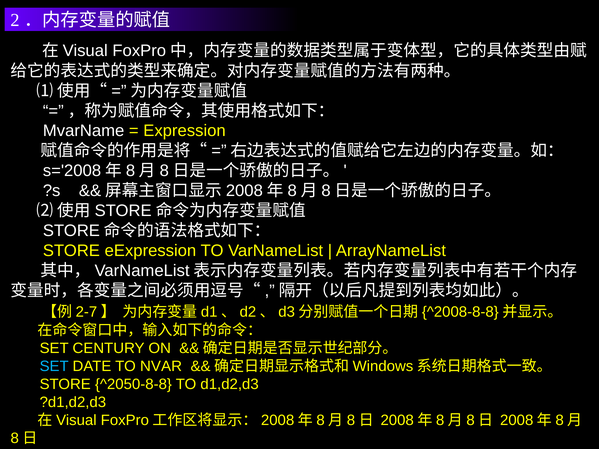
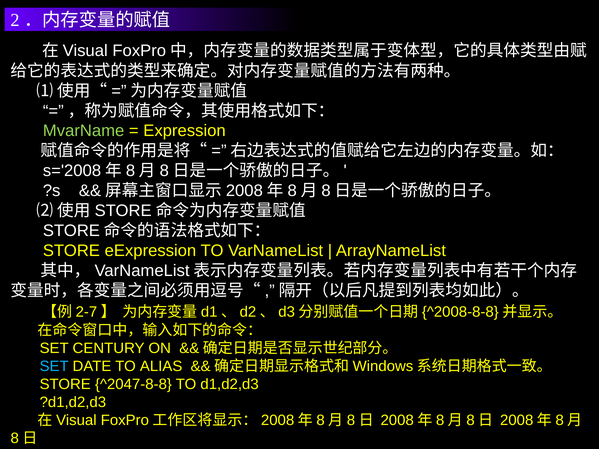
MvarName colour: white -> light green (84, 131)
NVAR: NVAR -> ALIAS (161, 366)
^2050-8-8: ^2050-8-8 -> ^2047-8-8 (133, 384)
